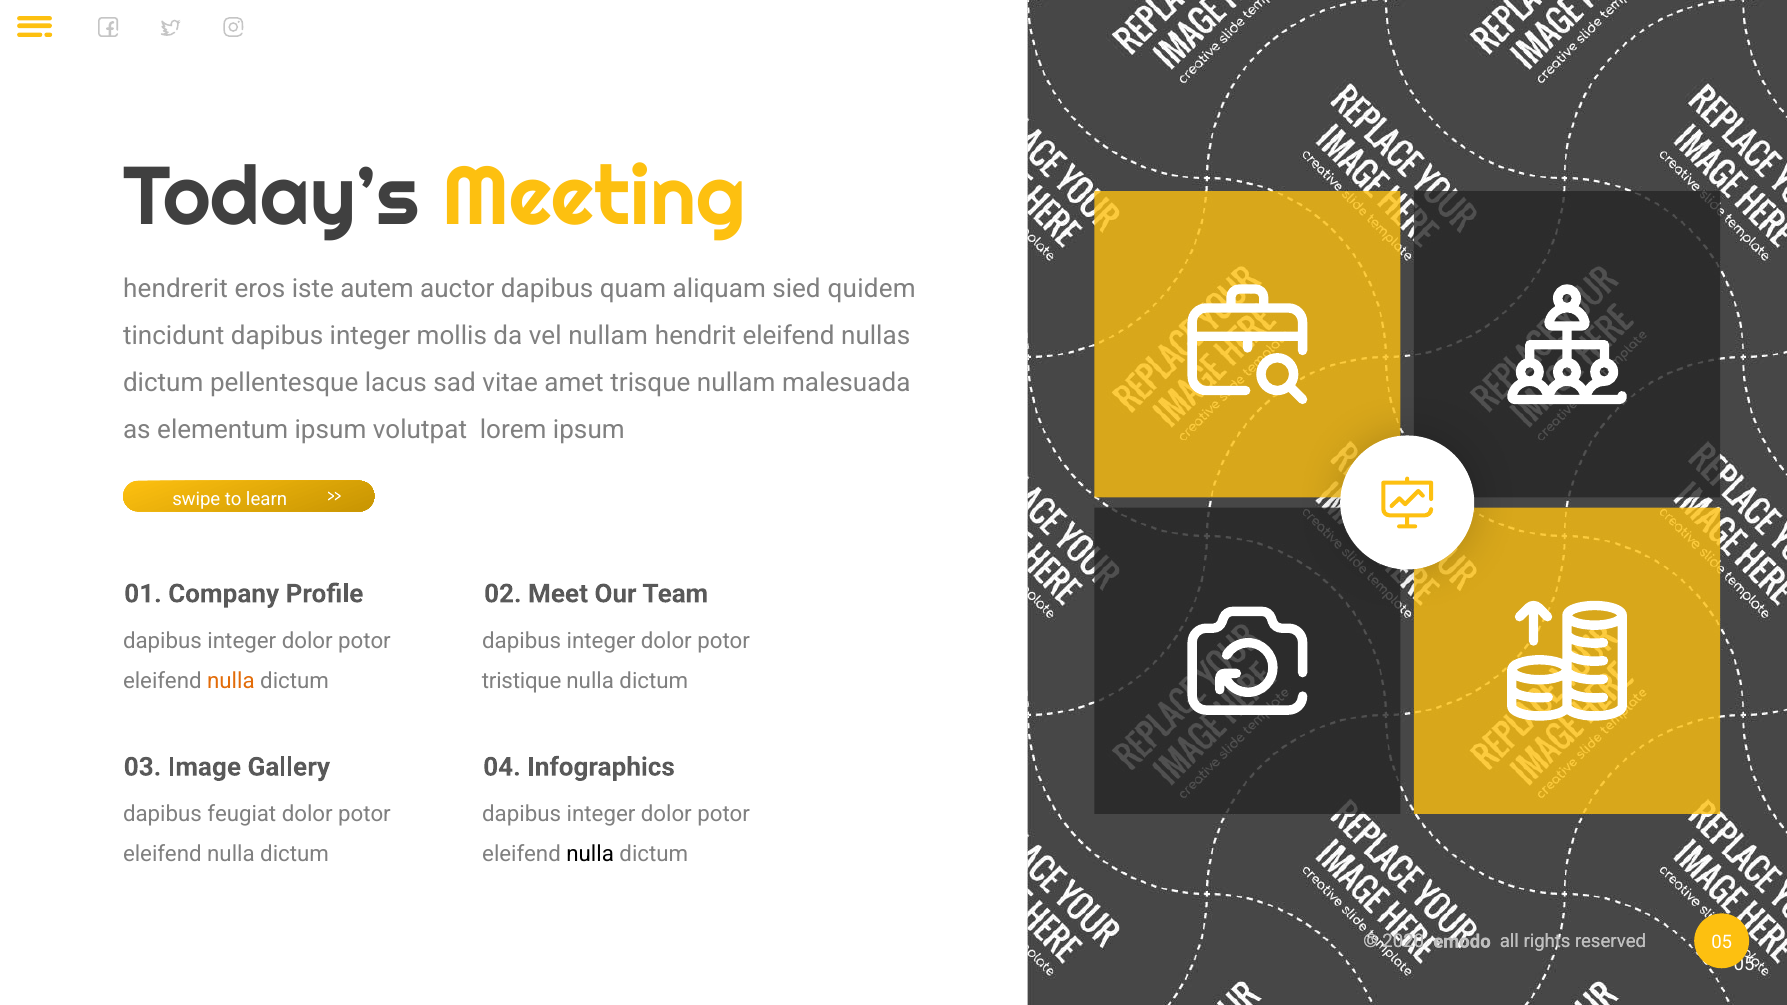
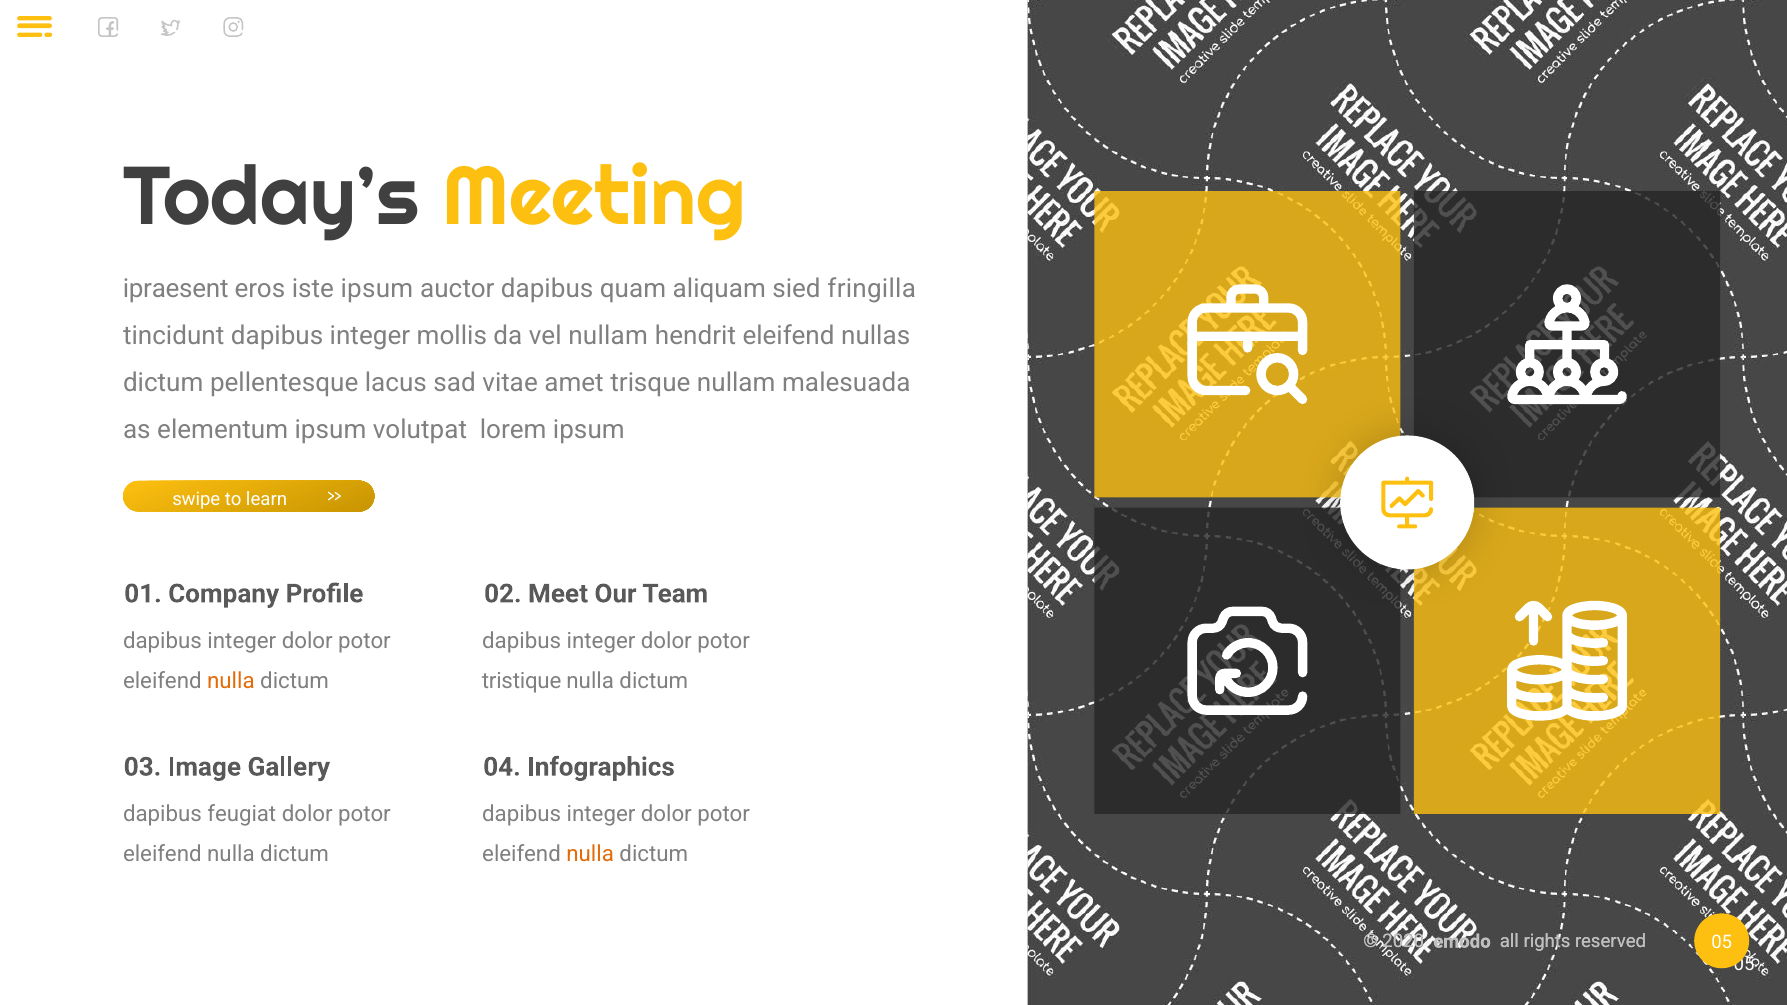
hendrerit: hendrerit -> ipraesent (176, 289)
iste autem: autem -> ipsum (377, 289)
quidem: quidem -> fringilla (872, 289)
nulla colour: black -> orange (590, 854)
